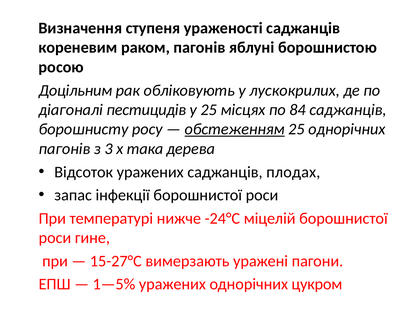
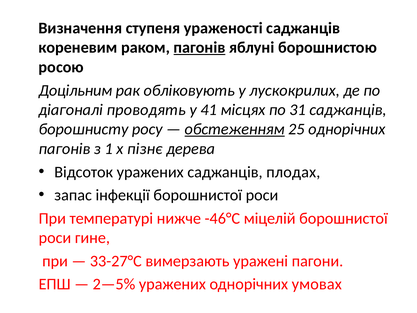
пагонів underline: none -> present (200, 48)
пестицидів: пестицидів -> проводять (146, 110)
у 25: 25 -> 41 (209, 110)
84: 84 -> 31 (297, 110)
3: 3 -> 1 (109, 149)
така: така -> пізнє (145, 149)
-24°С: -24°С -> -46°С (222, 218)
15-27°С: 15-27°С -> 33-27°С (116, 261)
1—5%: 1—5% -> 2—5% (114, 284)
цукром: цукром -> умовах (317, 284)
